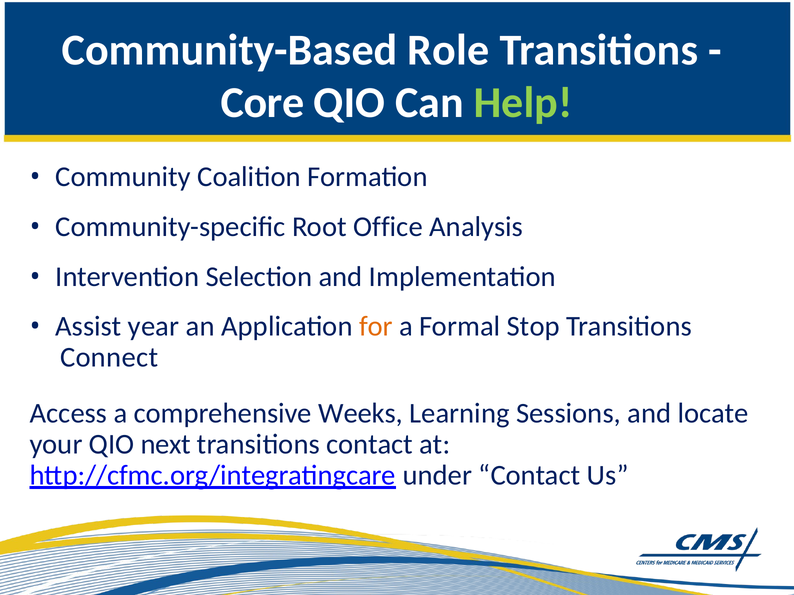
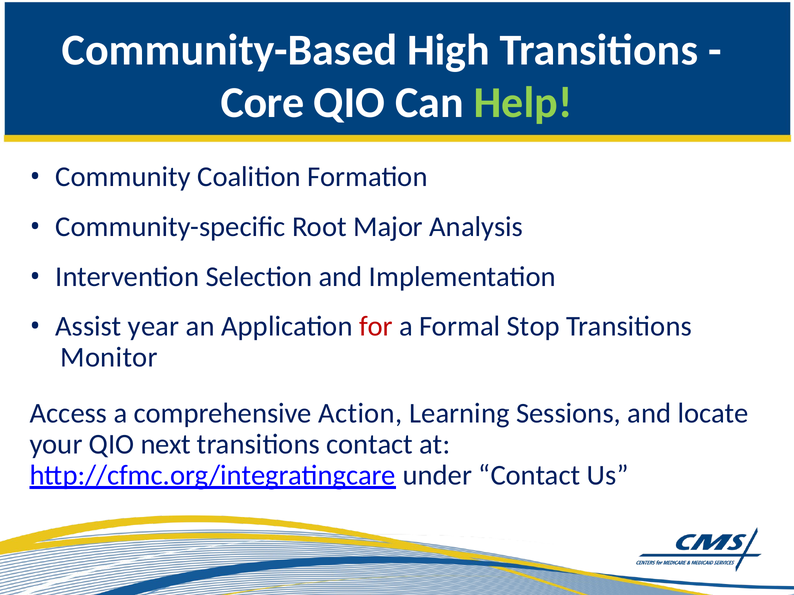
Role: Role -> High (449, 50)
Office: Office -> Major (388, 227)
for colour: orange -> red (376, 327)
Connect: Connect -> Monitor (109, 358)
Weeks: Weeks -> Action (360, 414)
